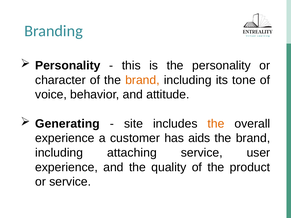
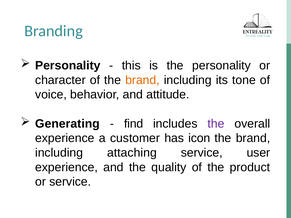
site: site -> find (134, 124)
the colour: orange -> purple (216, 124)
aids: aids -> icon (199, 138)
